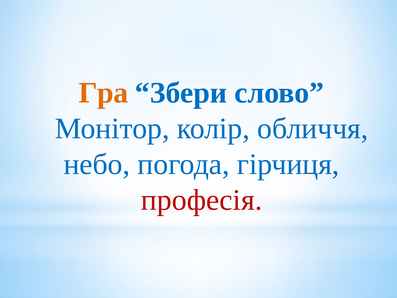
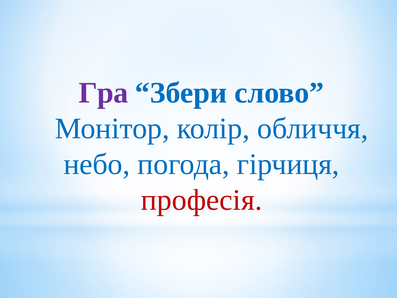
Гра colour: orange -> purple (103, 93)
